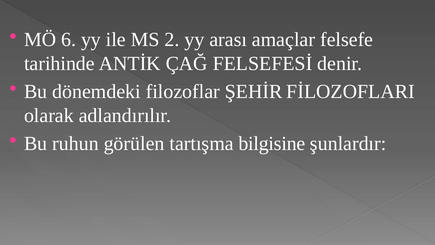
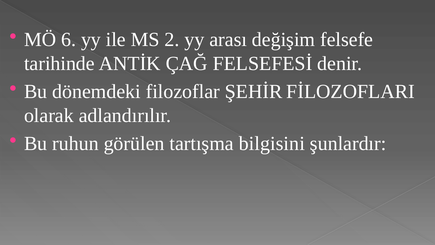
amaçlar: amaçlar -> değişim (284, 39)
bilgisine: bilgisine -> bilgisini (272, 143)
